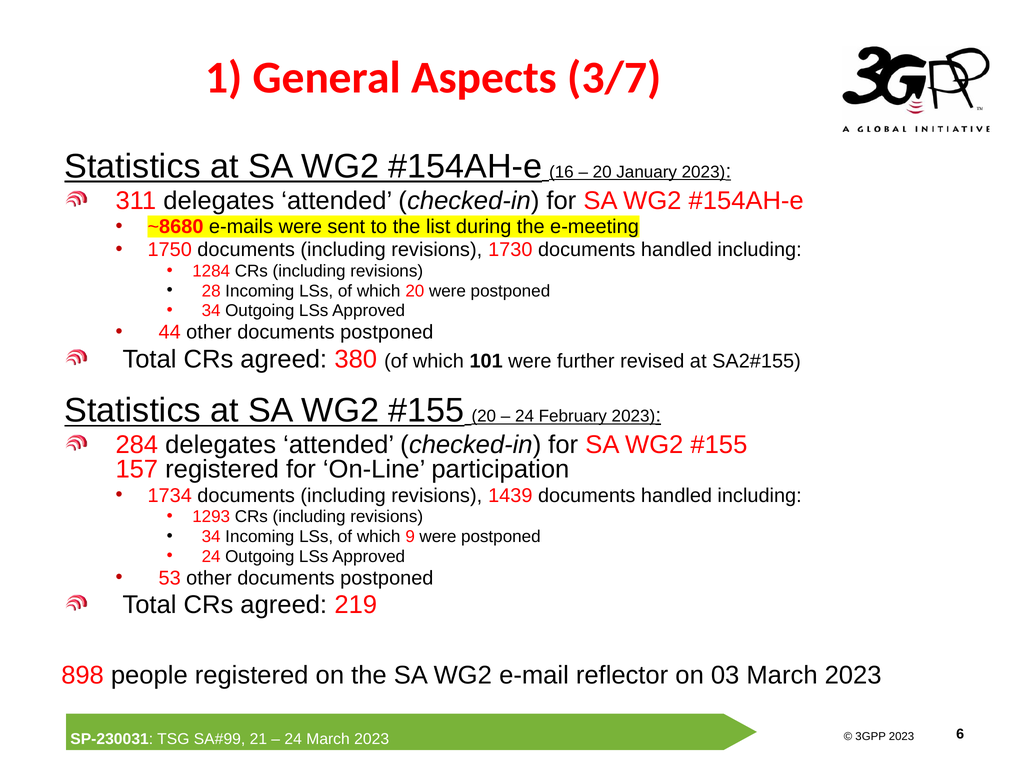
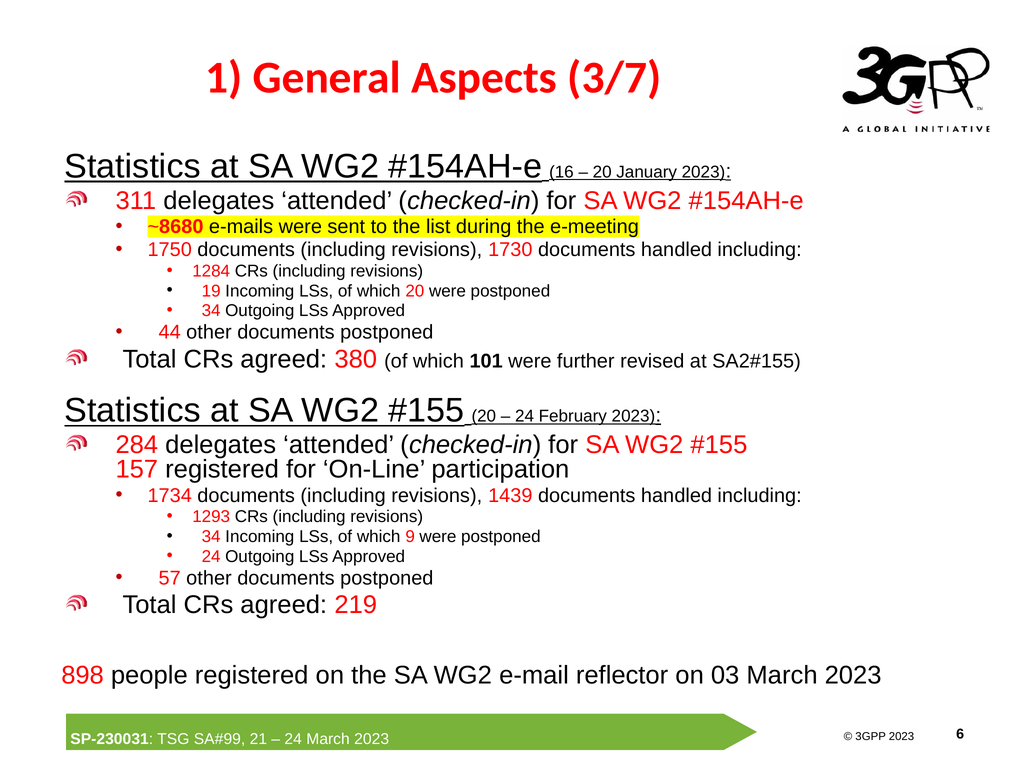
28: 28 -> 19 (211, 291)
53: 53 -> 57 (170, 578)
